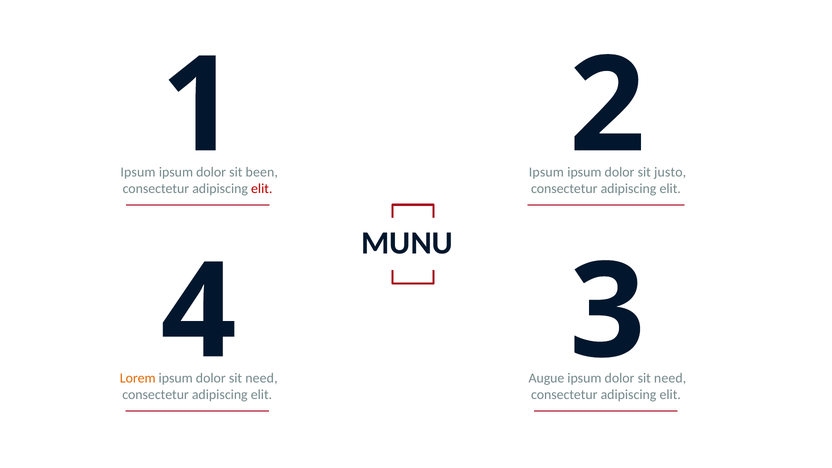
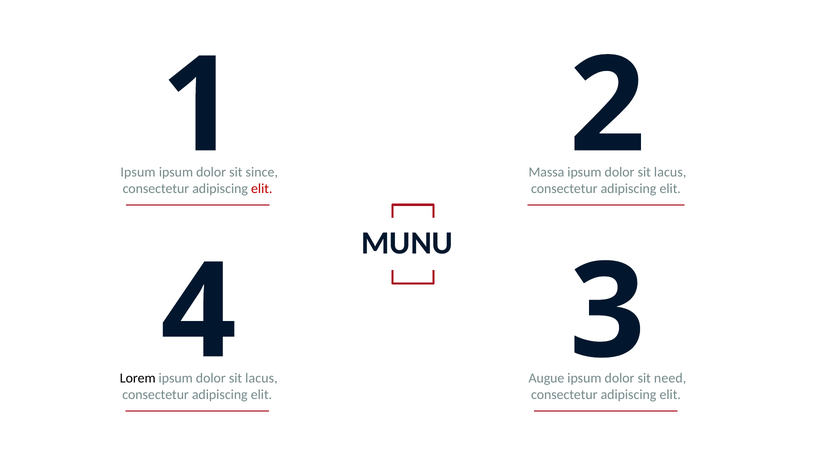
been: been -> since (262, 172)
Ipsum: Ipsum -> Massa (546, 172)
justo: justo -> lacus (670, 172)
Lorem colour: orange -> black (138, 378)
need: need -> lacus (261, 378)
